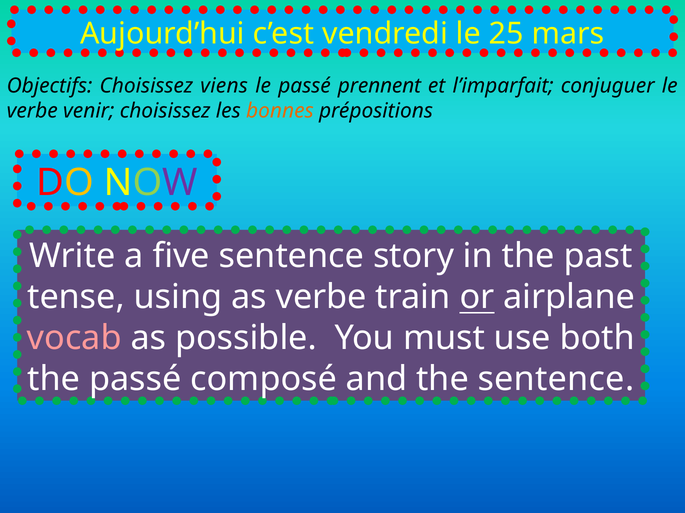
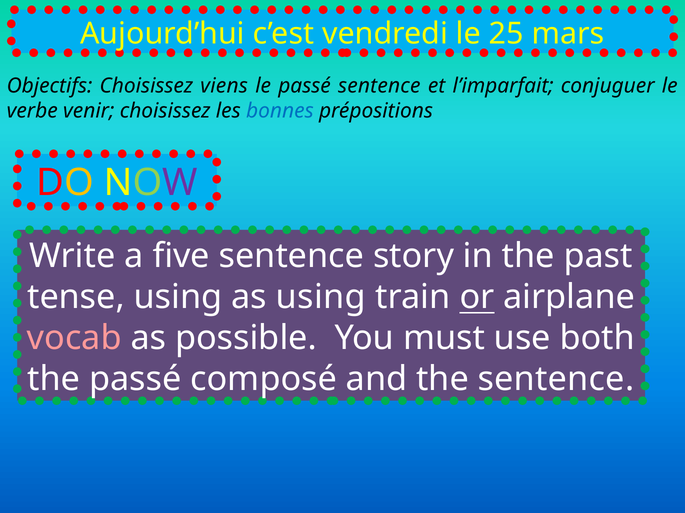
passé prennent: prennent -> sentence (379, 86)
bonnes colour: orange -> blue (280, 111)
as verbe: verbe -> using (321, 298)
